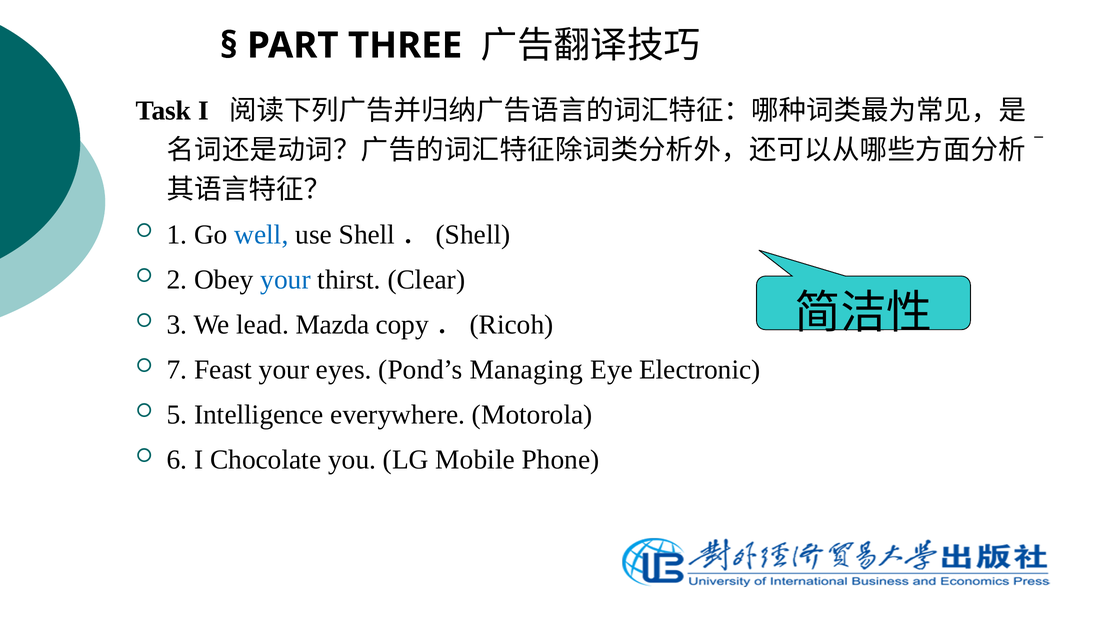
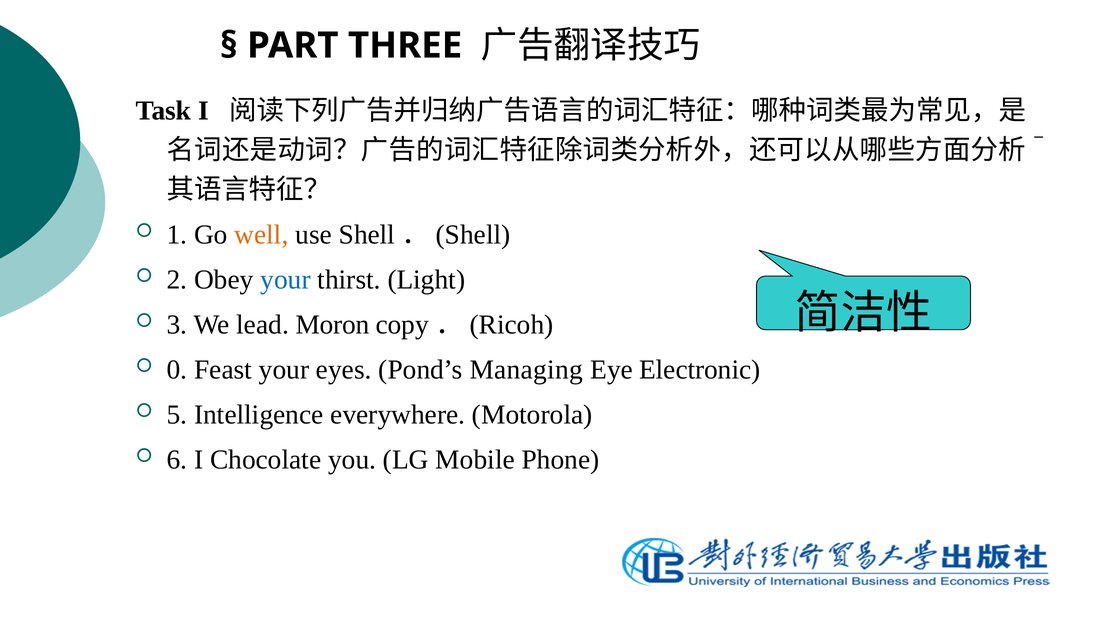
well colour: blue -> orange (261, 235)
Clear: Clear -> Light (426, 280)
Mazda: Mazda -> Moron (332, 325)
7: 7 -> 0 (177, 370)
